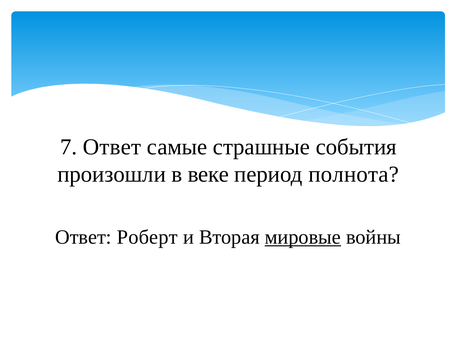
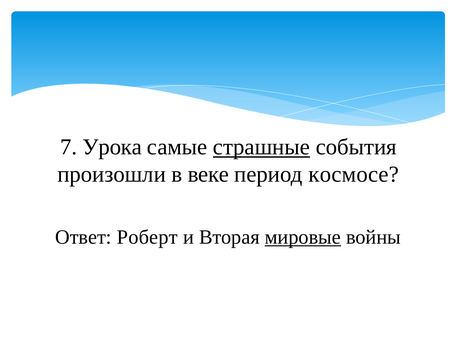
7 Ответ: Ответ -> Урока (112, 147)
страшные underline: none -> present (261, 147)
полнота: полнота -> космосе (354, 174)
